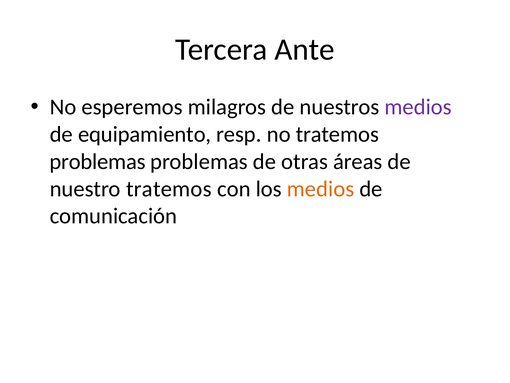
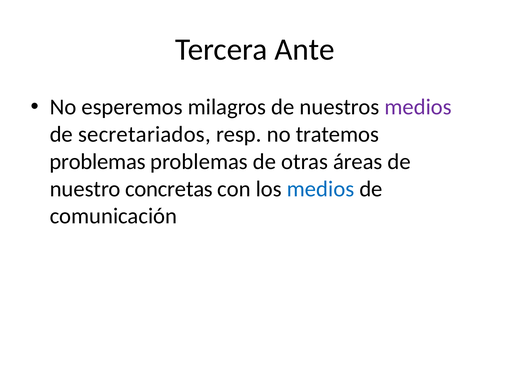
equipamiento: equipamiento -> secretariados (144, 134)
nuestro tratemos: tratemos -> concretas (169, 189)
medios colour: orange -> blue (321, 189)
